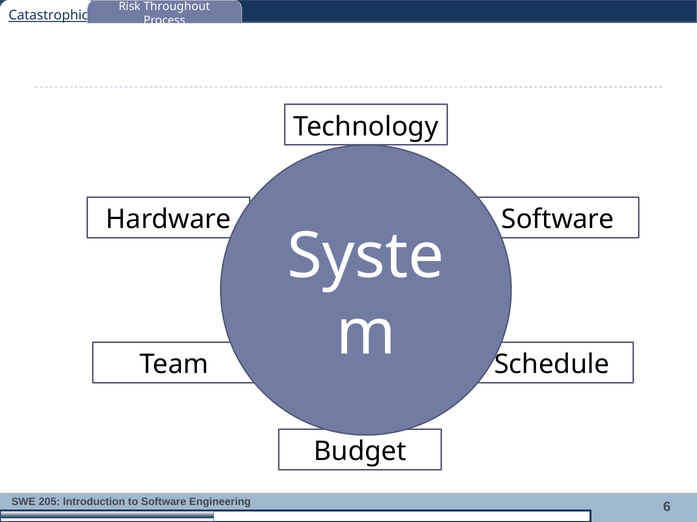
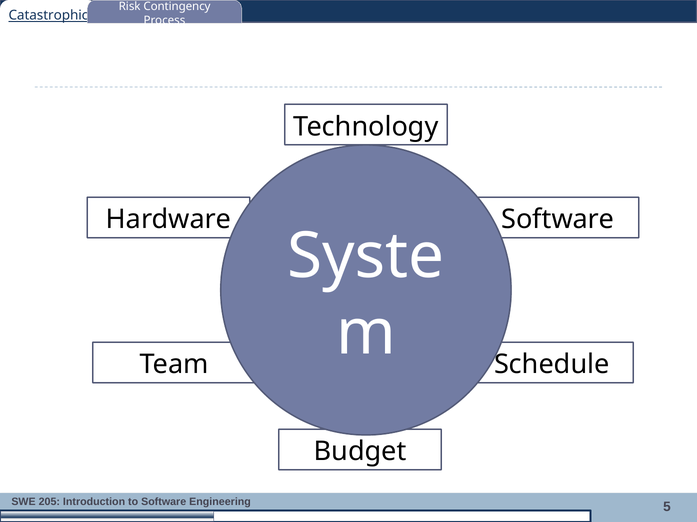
Throughout: Throughout -> Contingency (177, 7)
6: 6 -> 5 (667, 507)
